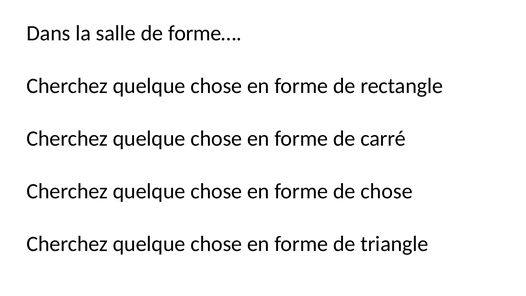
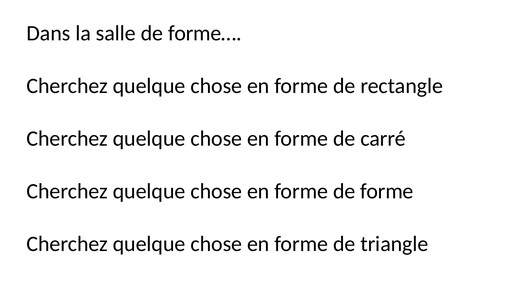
de chose: chose -> forme (387, 191)
